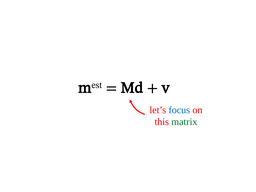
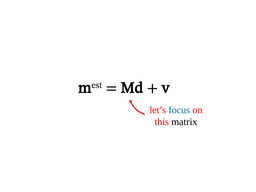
matrix colour: green -> black (184, 122)
